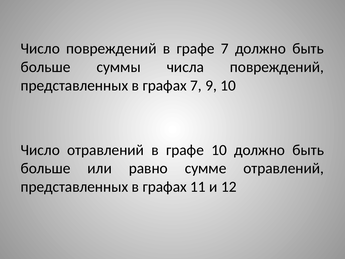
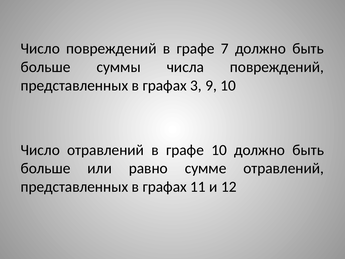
графах 7: 7 -> 3 (196, 85)
